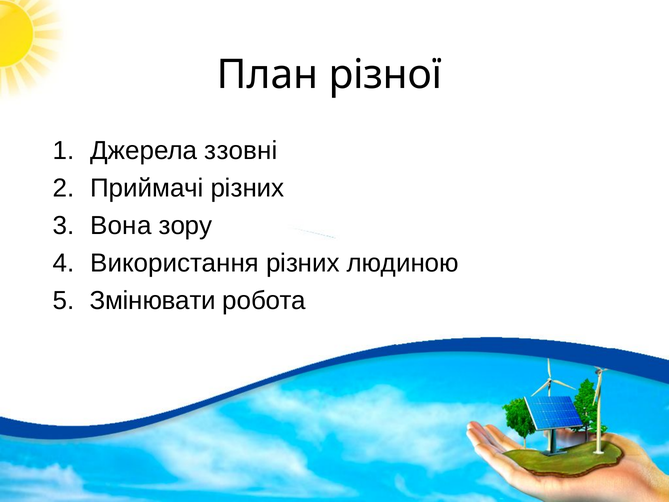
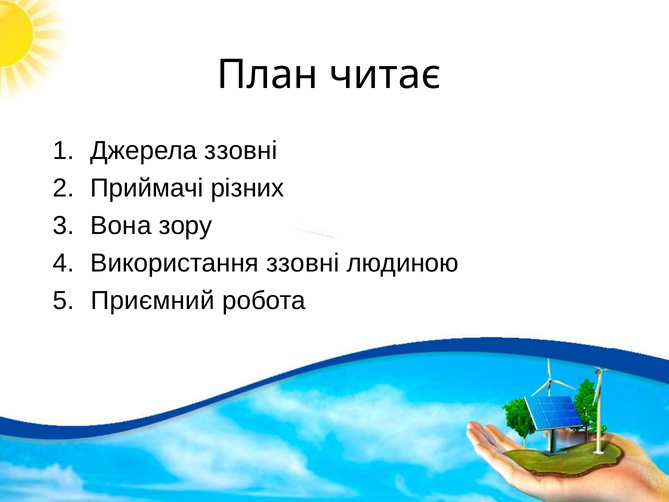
різної: різної -> читає (385, 75)
Використання різних: різних -> ззовні (303, 263)
Змінювати: Змінювати -> Приємний (153, 300)
